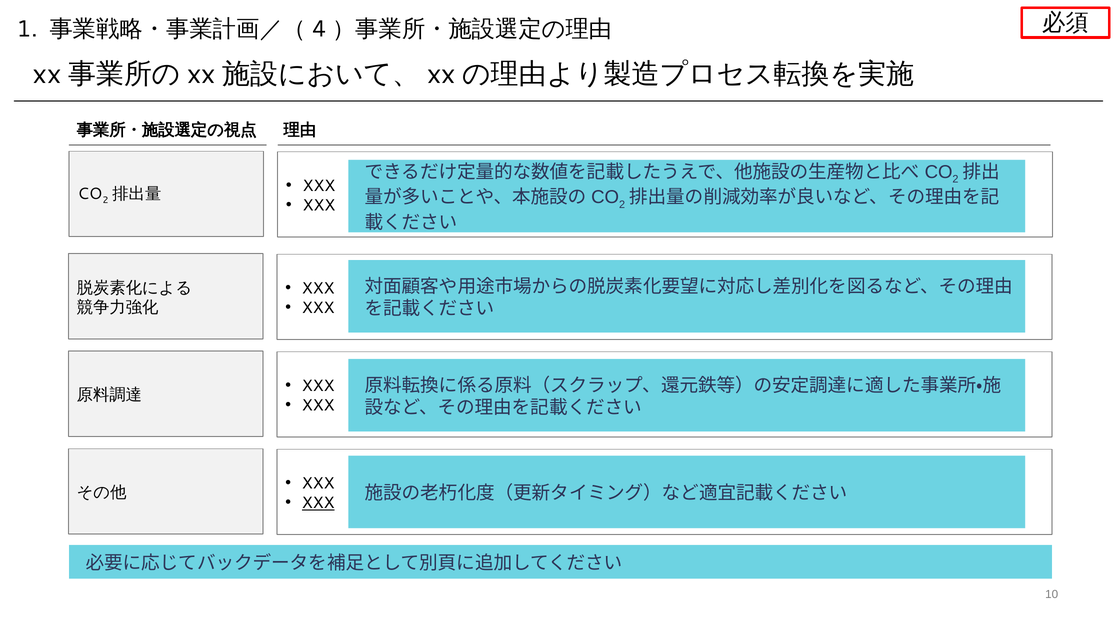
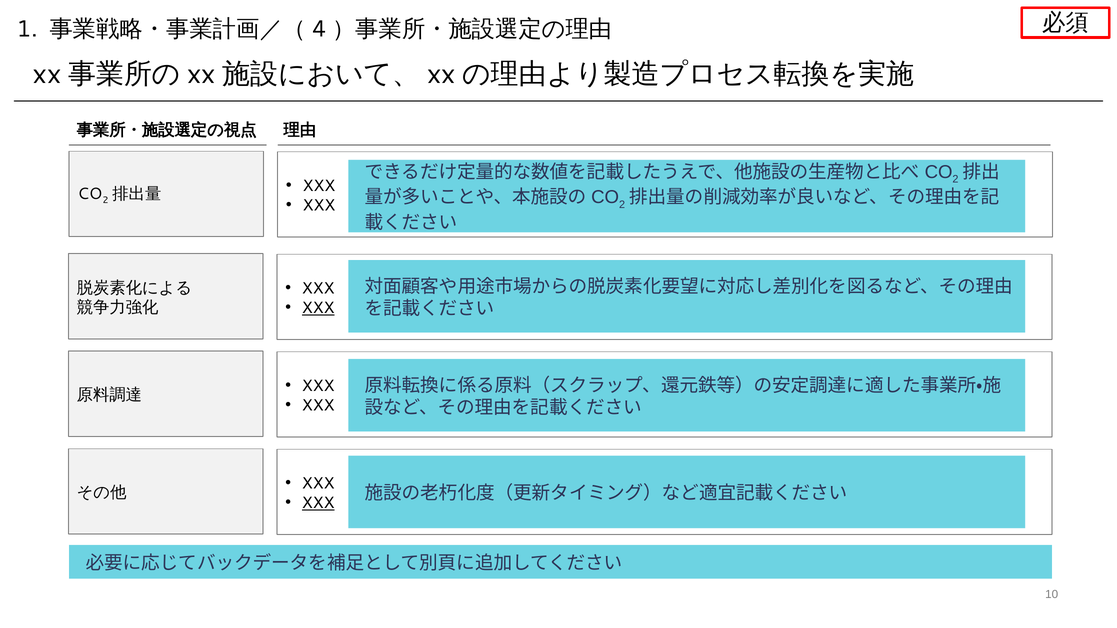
XXX underline: none -> present (318, 308)
